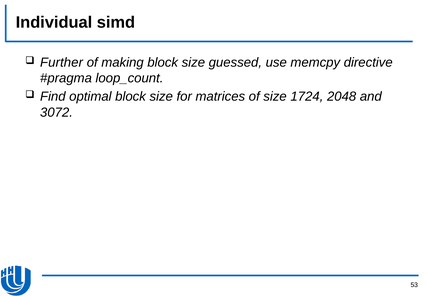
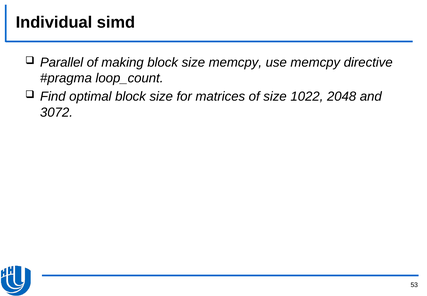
Further: Further -> Parallel (62, 62)
size guessed: guessed -> memcpy (235, 62)
1724: 1724 -> 1022 (307, 97)
